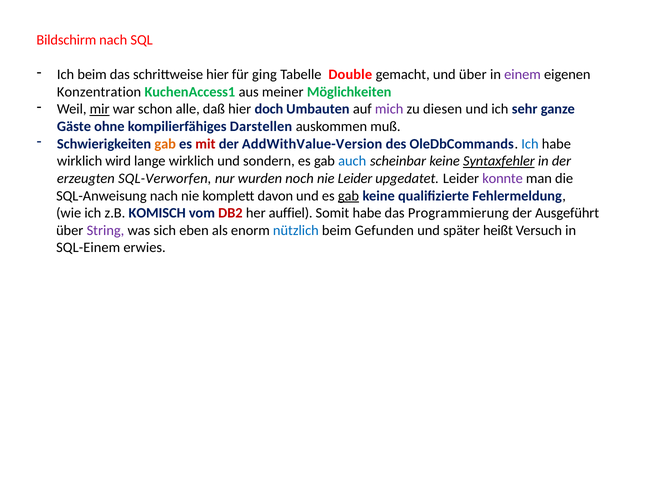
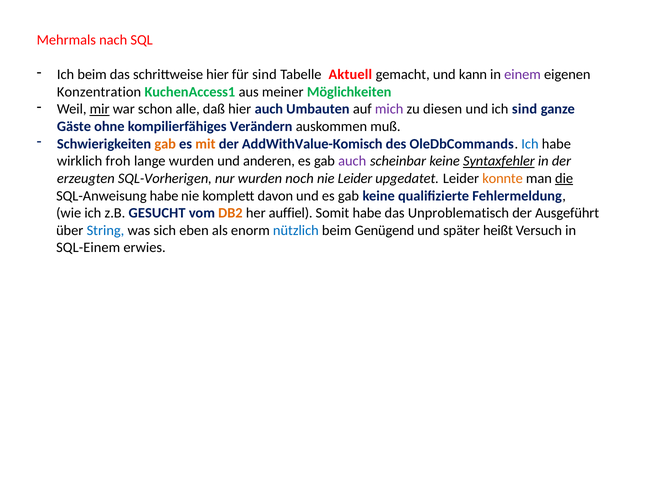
Bildschirm: Bildschirm -> Mehrmals (66, 40)
für ging: ging -> sind (264, 75)
Double: Double -> Aktuell (350, 75)
und über: über -> kann (473, 75)
hier doch: doch -> auch (269, 109)
ich sehr: sehr -> sind (525, 109)
Darstellen: Darstellen -> Verändern (261, 126)
mit colour: red -> orange (205, 144)
AddWithValue-Version: AddWithValue-Version -> AddWithValue-Komisch (312, 144)
wird: wird -> froh (118, 161)
lange wirklich: wirklich -> wurden (191, 161)
sondern: sondern -> anderen (269, 161)
auch colour: blue -> purple (352, 161)
SQL-Verworfen: SQL-Verworfen -> SQL-Vorherigen (165, 178)
konnte colour: purple -> orange (503, 178)
die underline: none -> present (564, 178)
SQL-Anweisung nach: nach -> habe (164, 196)
gab underline: present -> none (348, 196)
KOMISCH: KOMISCH -> GESUCHT (157, 213)
DB2 colour: red -> orange (230, 213)
Programmierung: Programmierung -> Unproblematisch (458, 213)
String colour: purple -> blue (105, 230)
Gefunden: Gefunden -> Genügend (384, 230)
